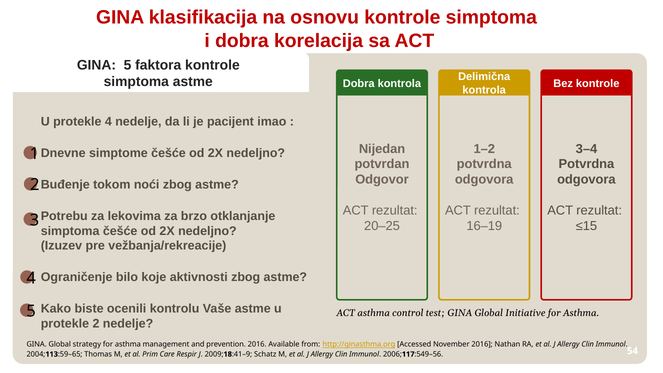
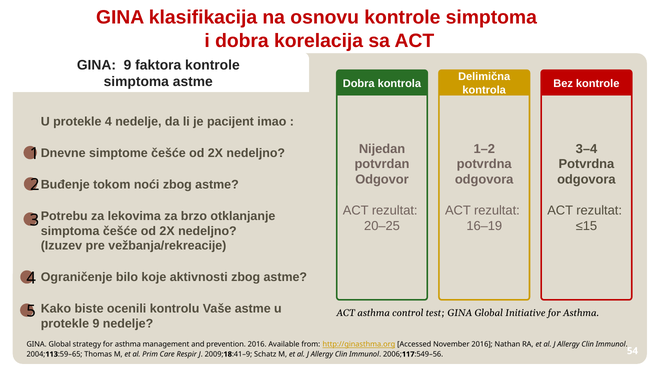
GINA 5: 5 -> 9 (128, 65)
protekle 2: 2 -> 9 (96, 324)
